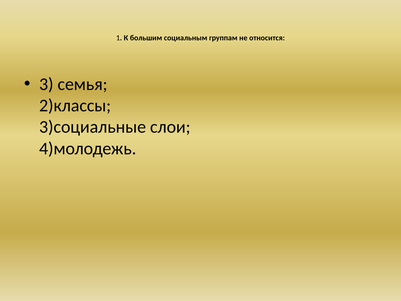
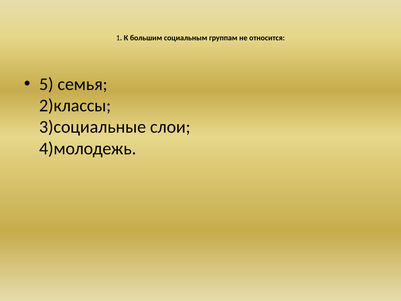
3: 3 -> 5 (46, 84)
